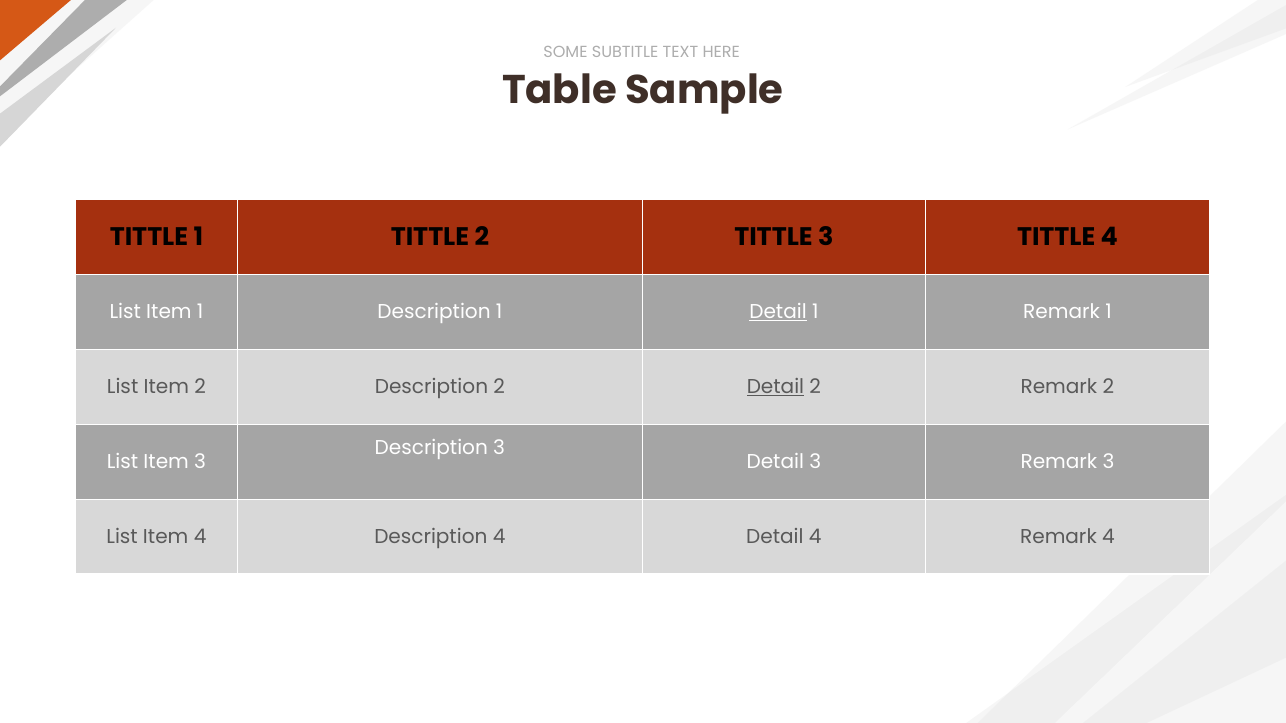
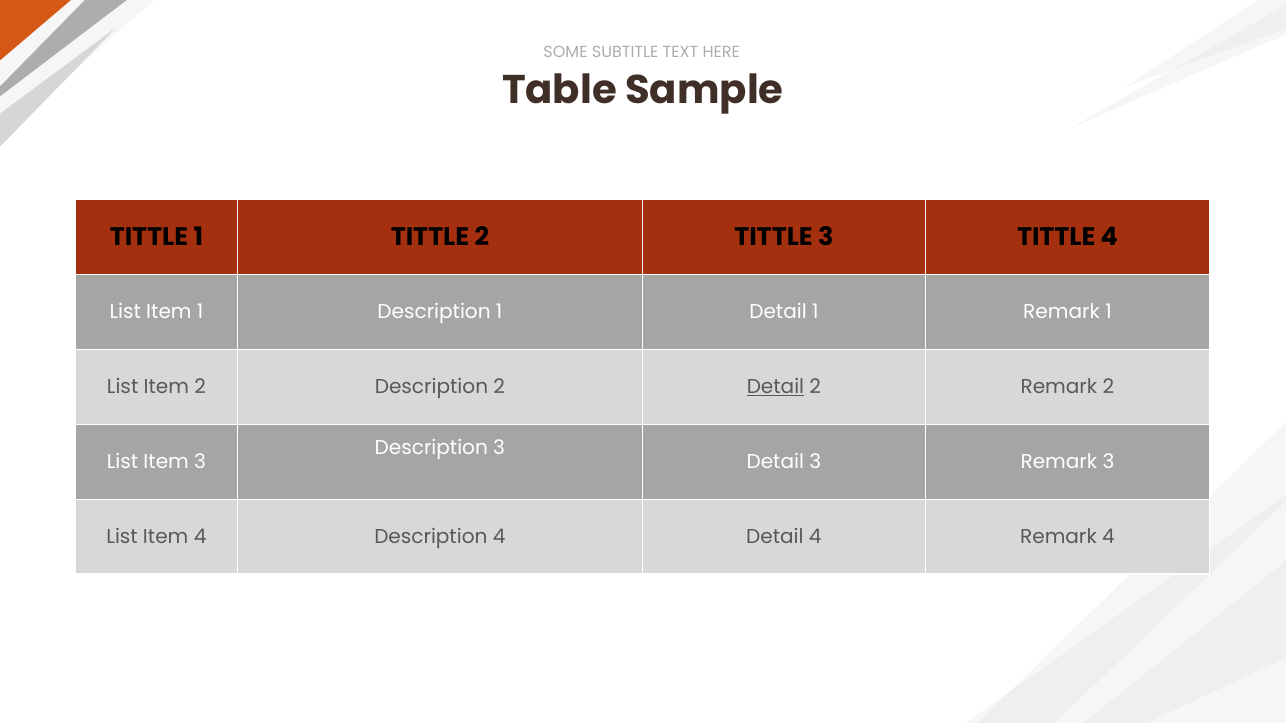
Detail underline: present -> none (778, 312)
